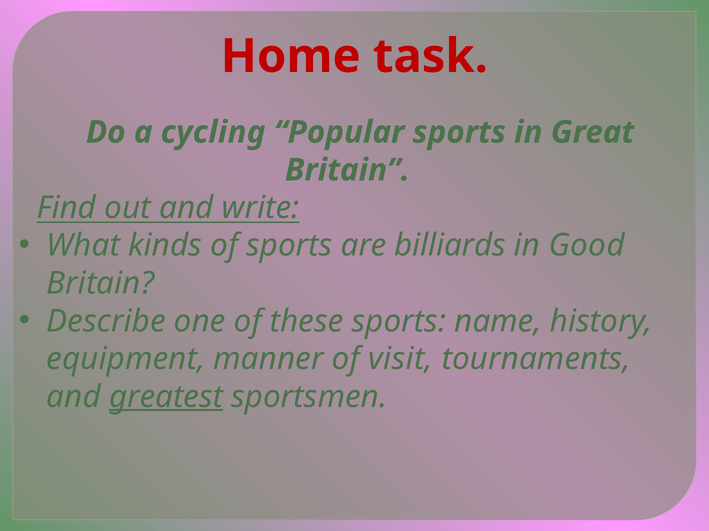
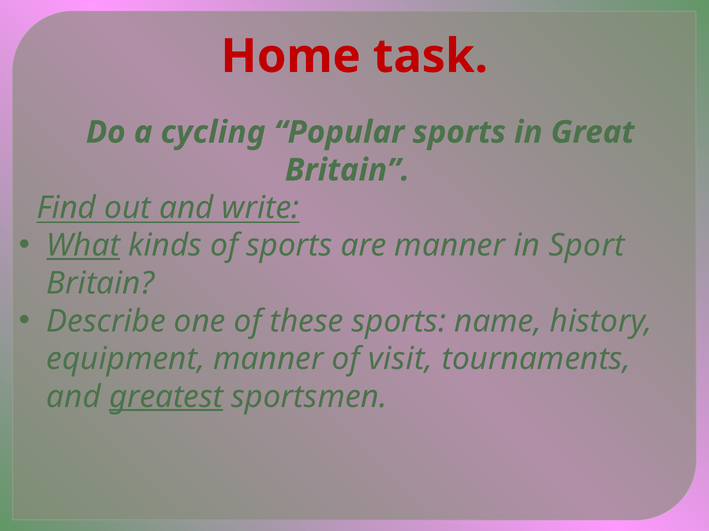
What underline: none -> present (83, 246)
are billiards: billiards -> manner (450, 246)
Good: Good -> Sport (587, 246)
